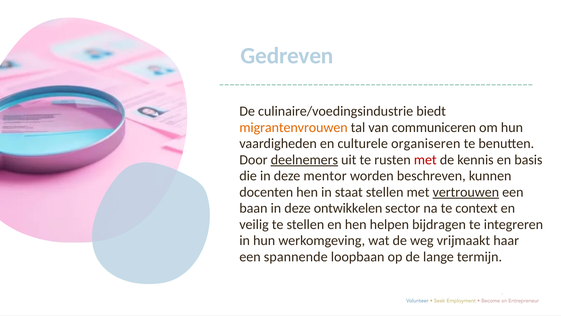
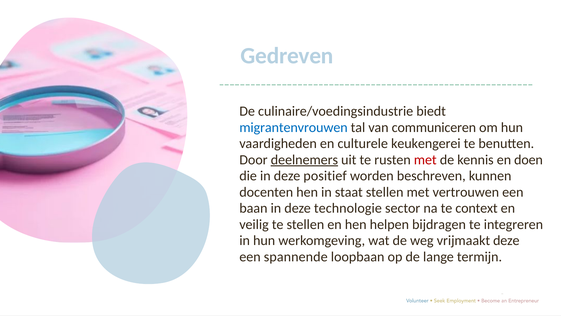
migrantenvrouwen colour: orange -> blue (294, 127)
organiseren: organiseren -> keukengerei (426, 143)
basis: basis -> doen (528, 160)
mentor: mentor -> positief (325, 176)
vertrouwen underline: present -> none (466, 192)
ontwikkelen: ontwikkelen -> technologie (348, 208)
vrijmaakt haar: haar -> deze (506, 240)
